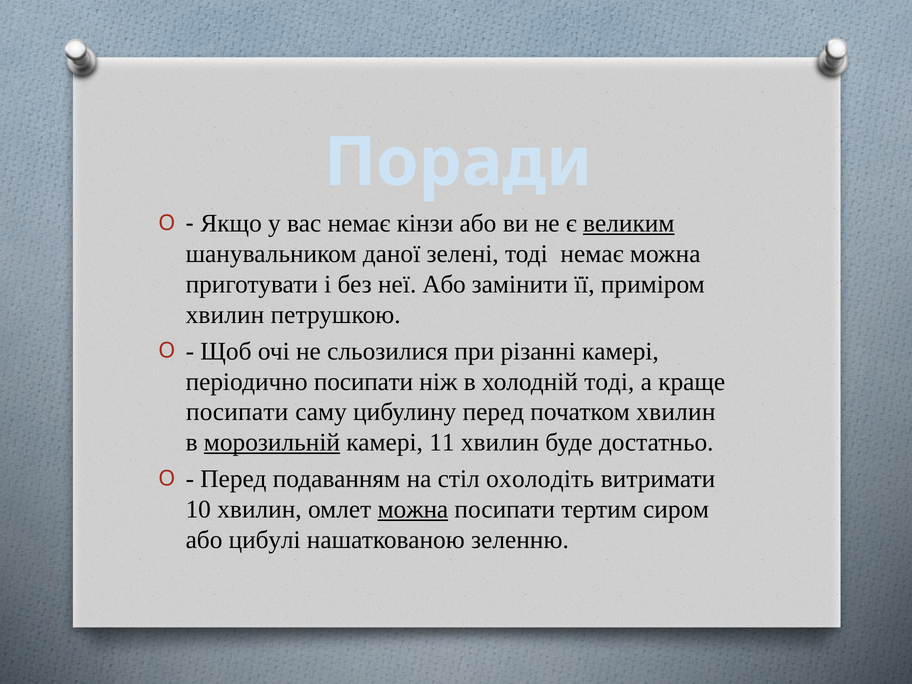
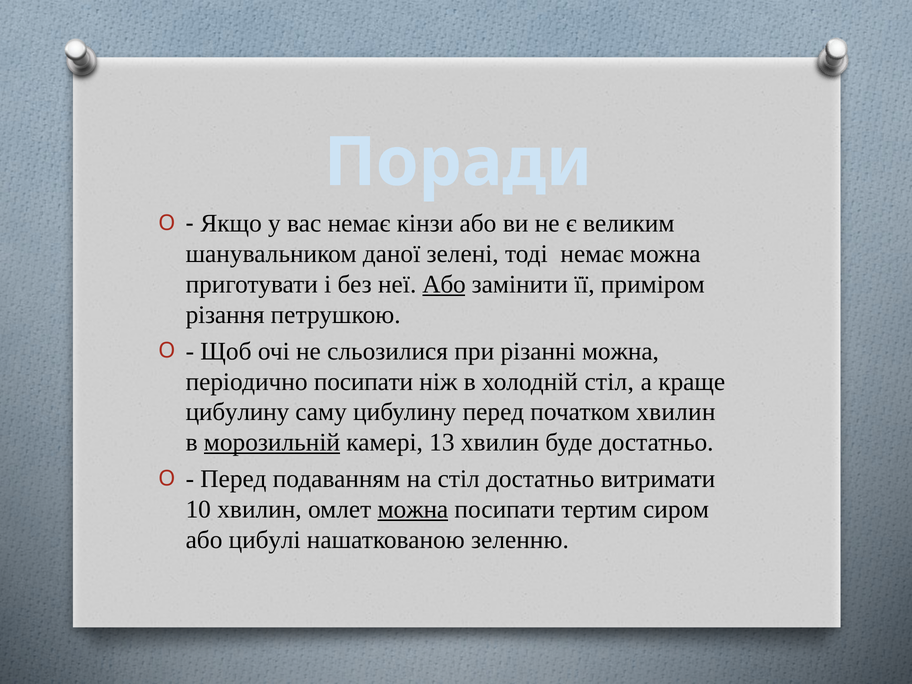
великим underline: present -> none (629, 224)
Або underline: none -> present (444, 284)
хвилин: хвилин -> різання (225, 315)
різанні камері: камері -> можна (620, 351)
холодній тоді: тоді -> стіл (609, 382)
посипати: посипати -> цибулину (237, 412)
11: 11 -> 13 (442, 443)
стіл охолодіть: охолодіть -> достатньо (540, 479)
